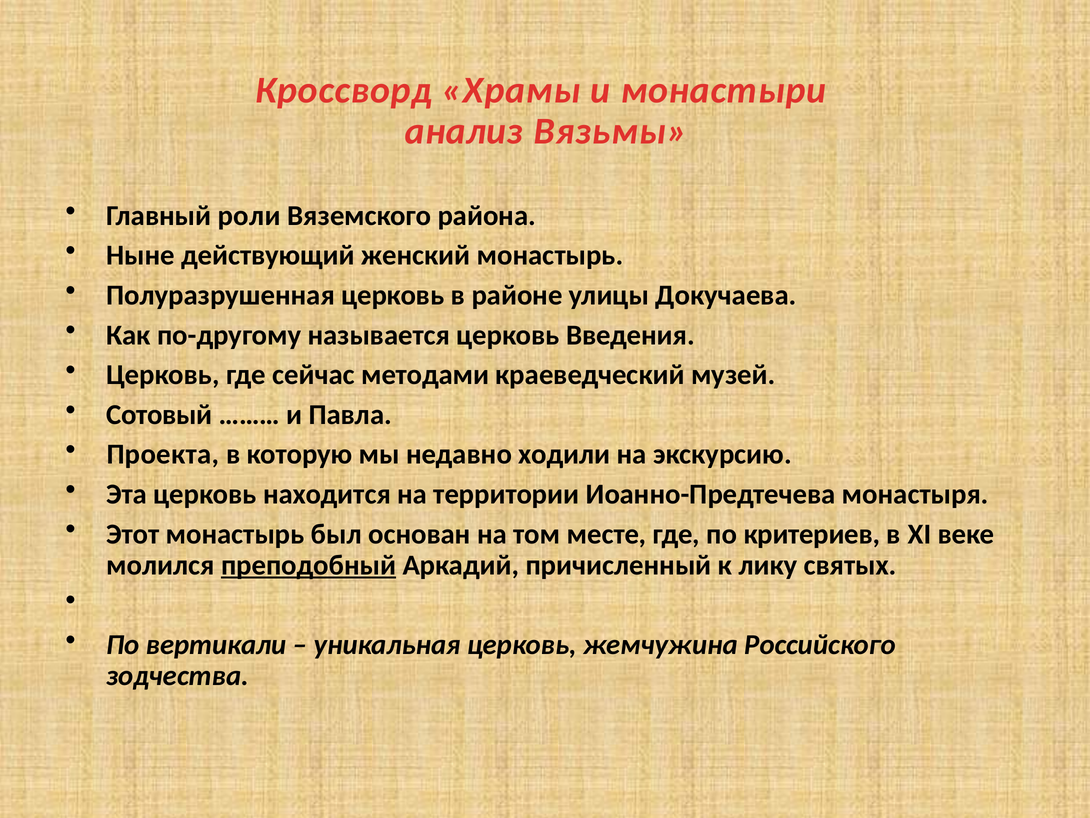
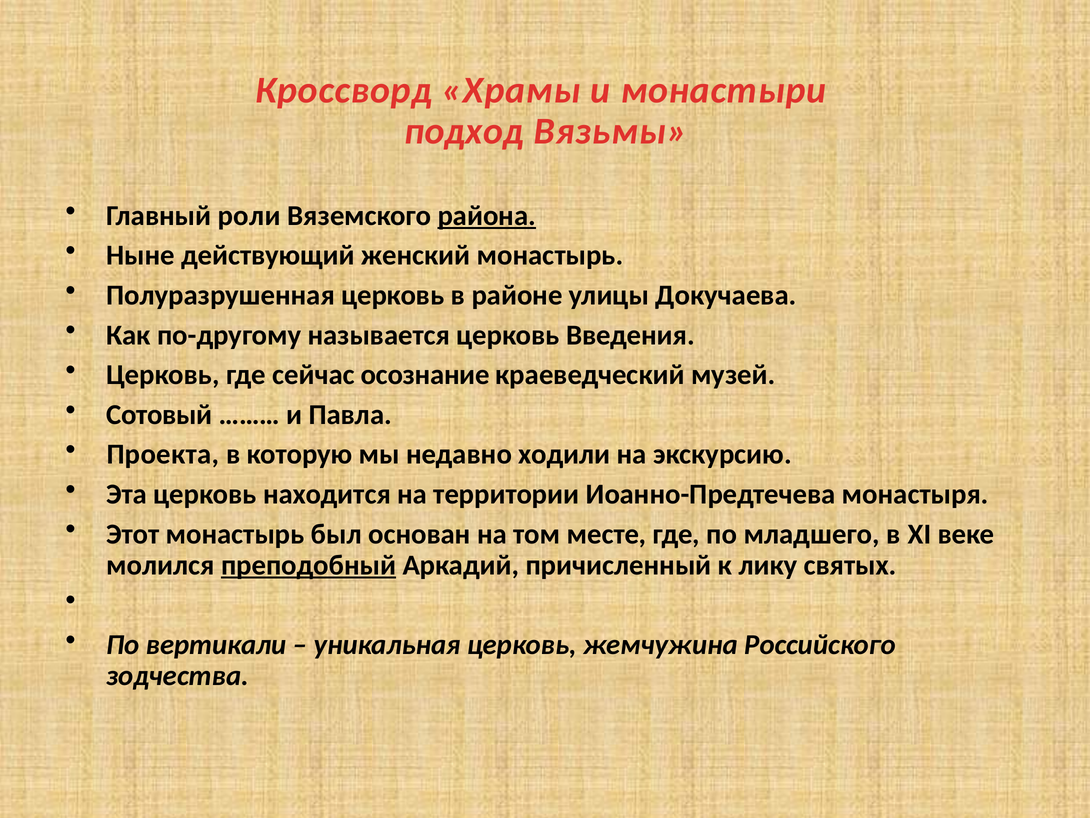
анализ: анализ -> подход (464, 131)
района underline: none -> present (487, 215)
методами: методами -> осознание (425, 375)
критериев: критериев -> младшего (812, 534)
